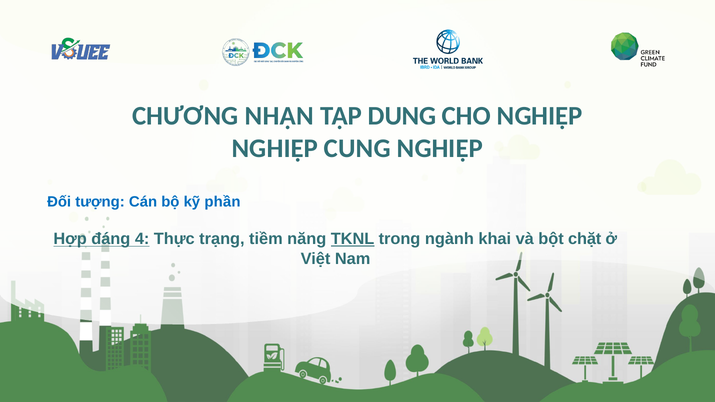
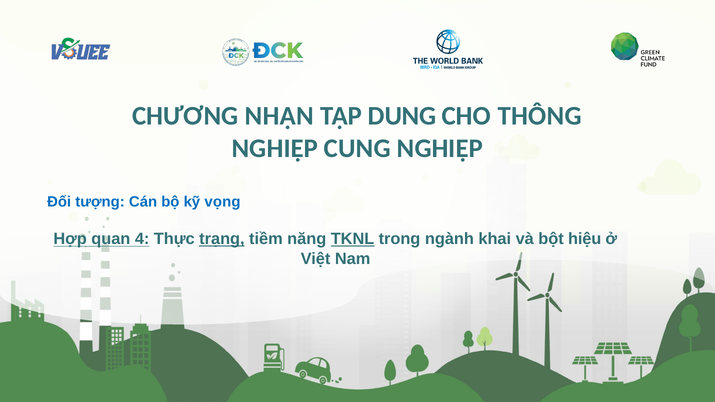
CHO NGHIỆP: NGHIỆP -> THÔNG (540, 116)
phần: phần -> vọng (222, 202)
đáng: đáng -> quan (111, 239)
trạng underline: none -> present (222, 239)
chặt: chặt -> hiệu (585, 239)
